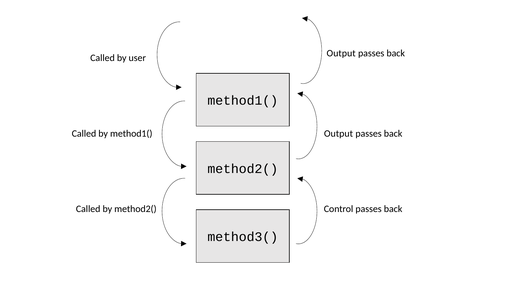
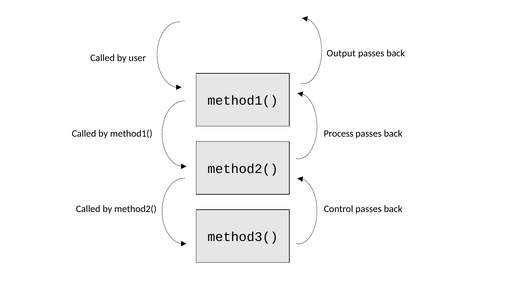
Output: Output -> Process (339, 134)
